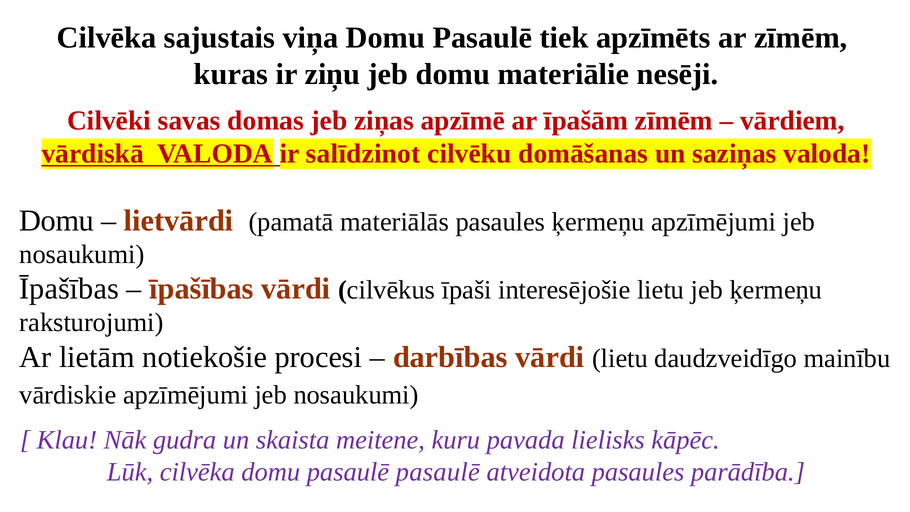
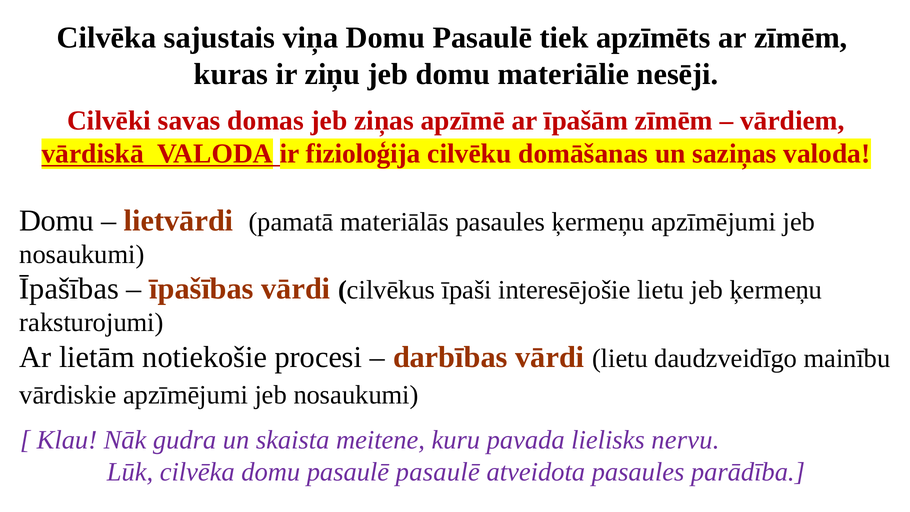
salīdzinot: salīdzinot -> fizioloģija (363, 154)
kāpēc: kāpēc -> nervu (685, 440)
